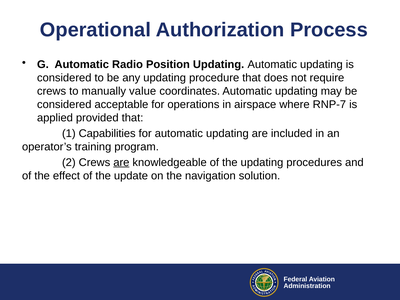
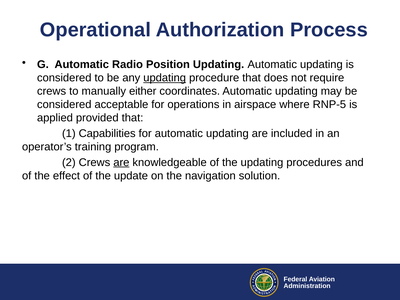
updating underline: none -> present (165, 78)
value: value -> either (143, 91)
RNP-7: RNP-7 -> RNP-5 (329, 105)
